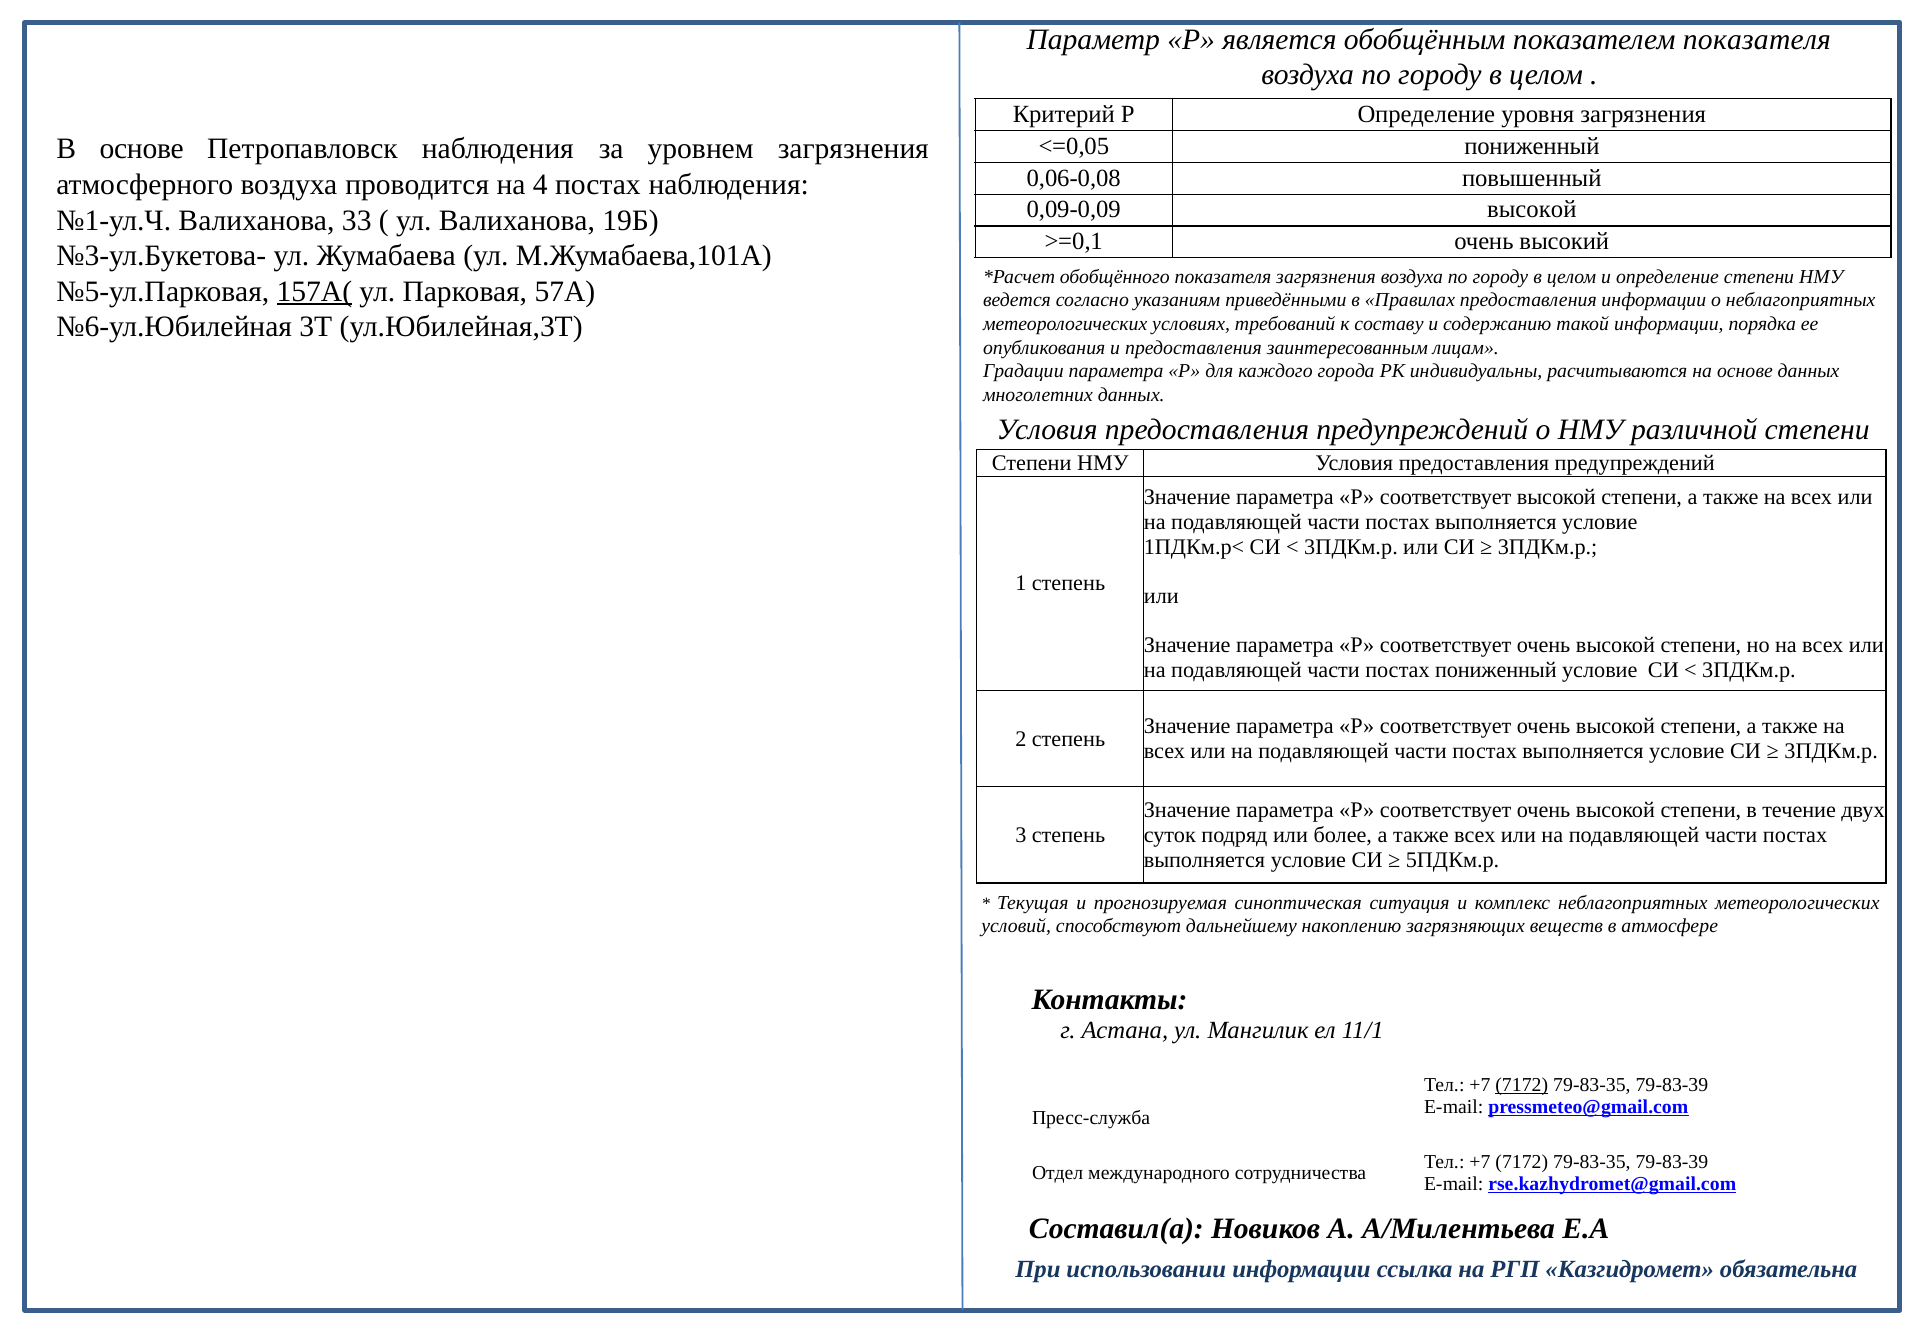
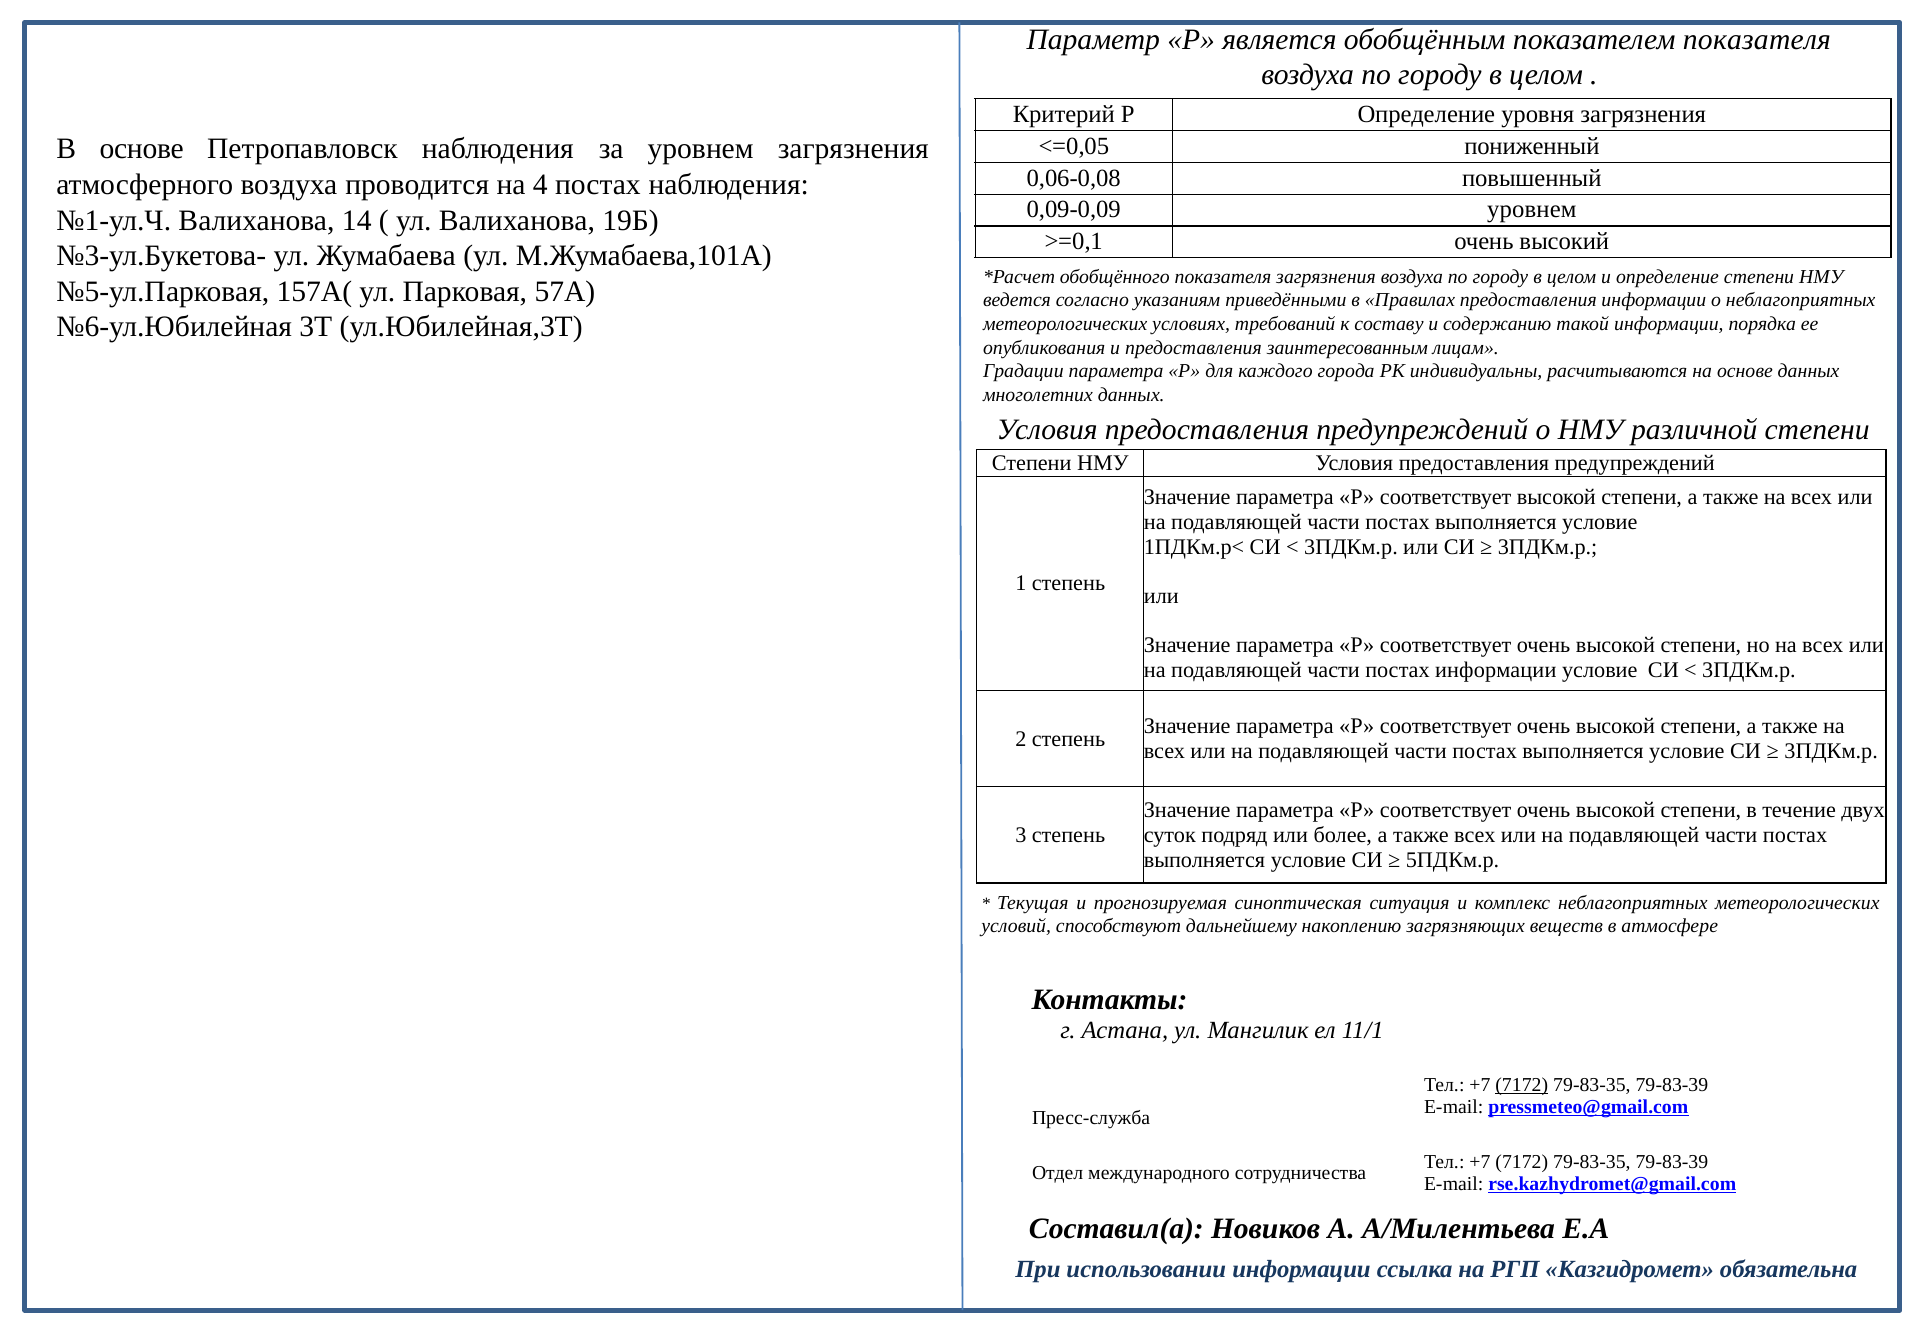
0,09-0,09 высокой: высокой -> уровнем (1532, 210)
33: 33 -> 14 (357, 220)
157А( underline: present -> none (314, 291)
постах пониженный: пониженный -> информации (1496, 670)
